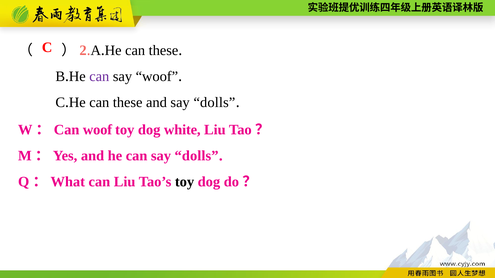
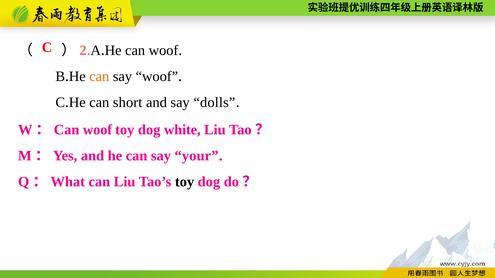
these: these -> woof (163, 51)
can colour: purple -> orange (99, 77)
these: these -> short (128, 103)
can say dolls: dolls -> your (197, 156)
